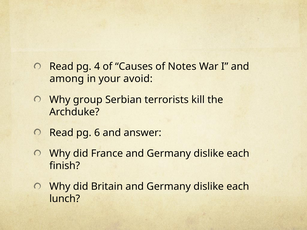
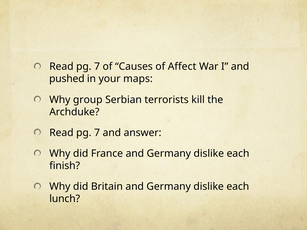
4: 4 -> 7 (97, 67)
Notes: Notes -> Affect (182, 67)
among: among -> pushed (67, 79)
avoid: avoid -> maps (138, 79)
6: 6 -> 7 (97, 133)
